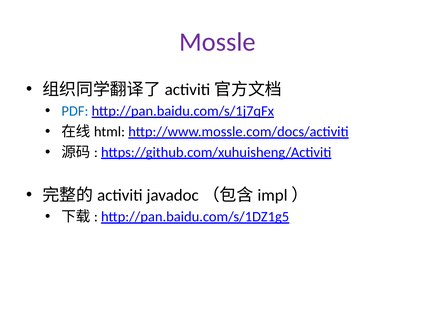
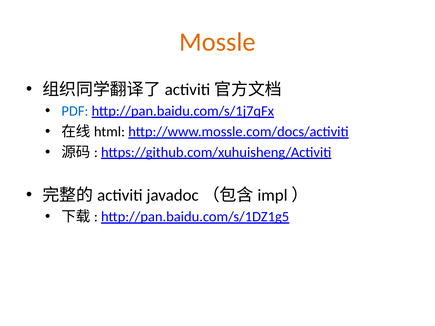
Mossle colour: purple -> orange (217, 42)
